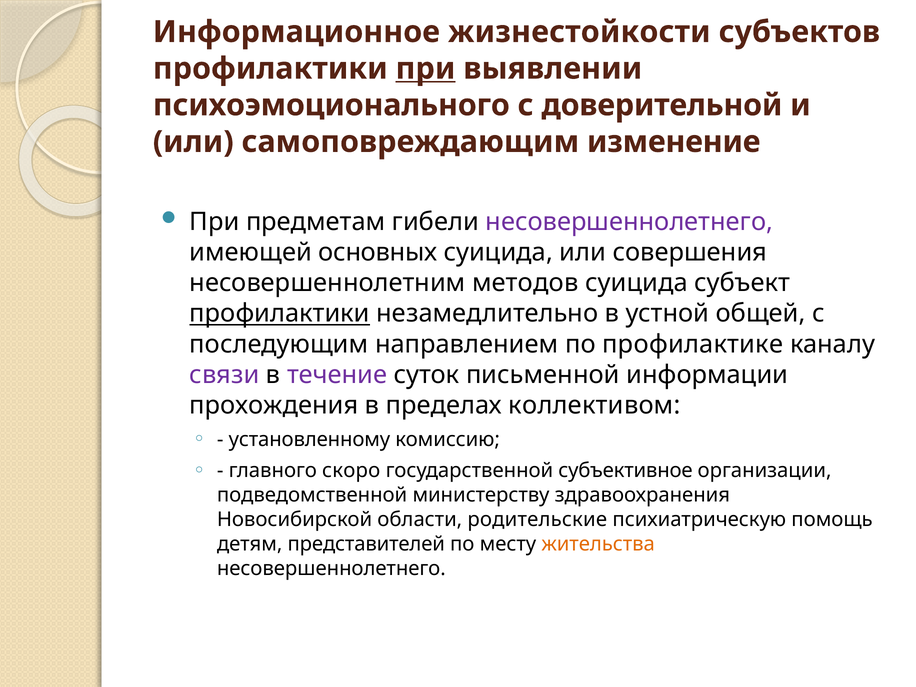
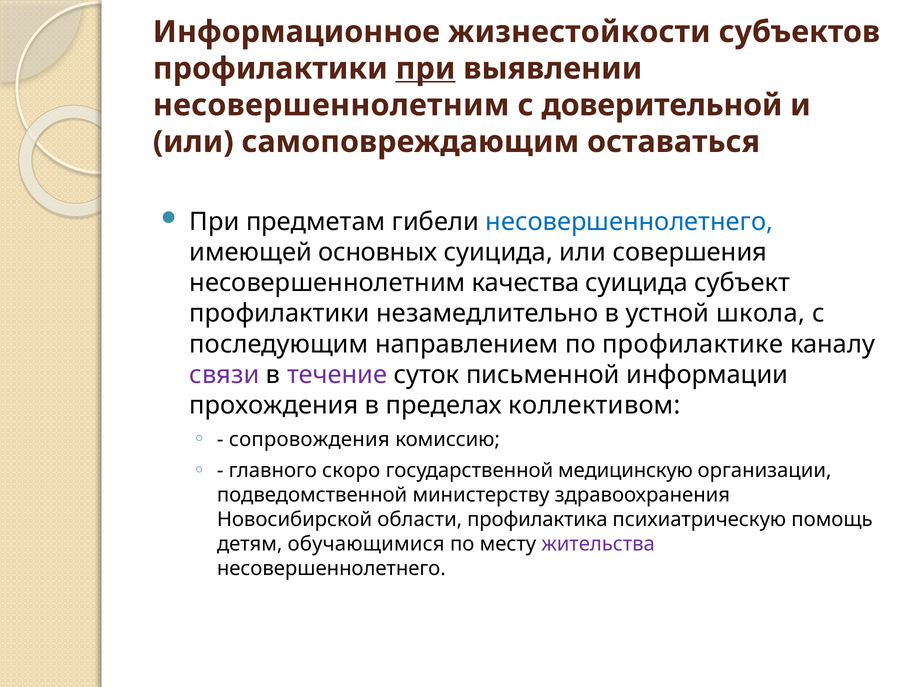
психоэмоционального: психоэмоционального -> несовершеннолетним (331, 105)
изменение: изменение -> оставаться (674, 142)
несовершеннолетнего colour: purple -> blue (629, 222)
методов: методов -> качества (526, 283)
профилактики underline: present -> none (280, 314)
общей: общей -> школа (761, 314)
установленному: установленному -> сопровождения (309, 439)
субъективное: субъективное -> медицинскую (625, 471)
родительские: родительские -> профилактика (537, 520)
представителей: представителей -> обучающимися (366, 544)
жительства colour: orange -> purple (598, 544)
